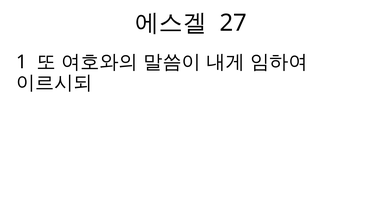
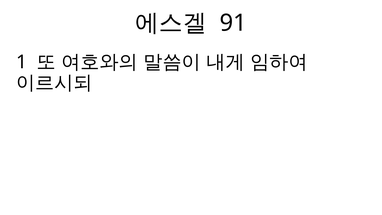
27: 27 -> 91 (233, 23)
